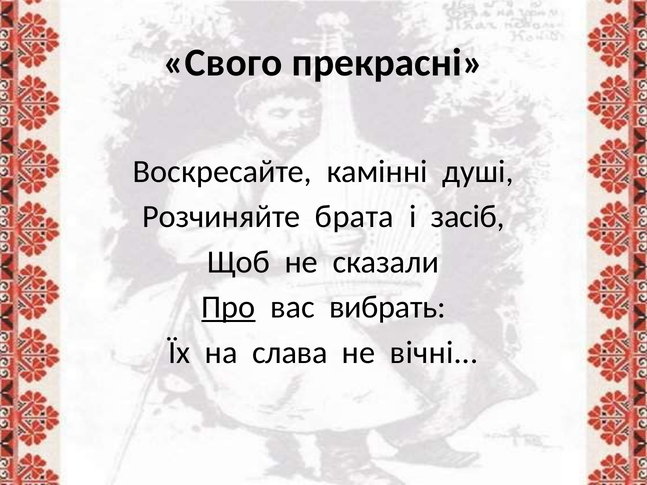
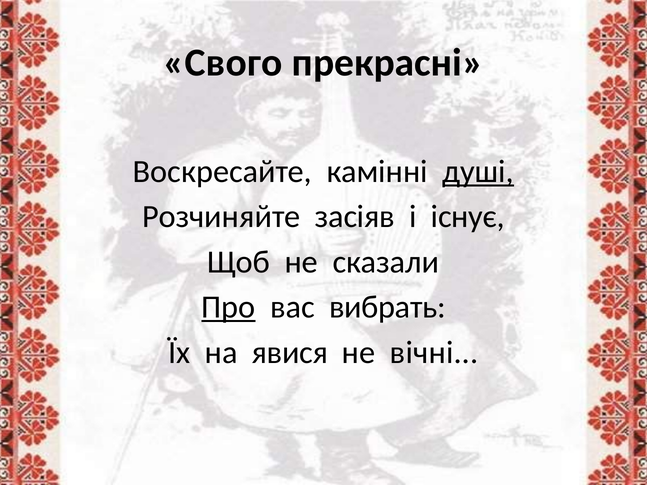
душі underline: none -> present (478, 172)
брата: брата -> засіяв (355, 217)
засіб: засіб -> існує (468, 217)
слава: слава -> явися (290, 353)
